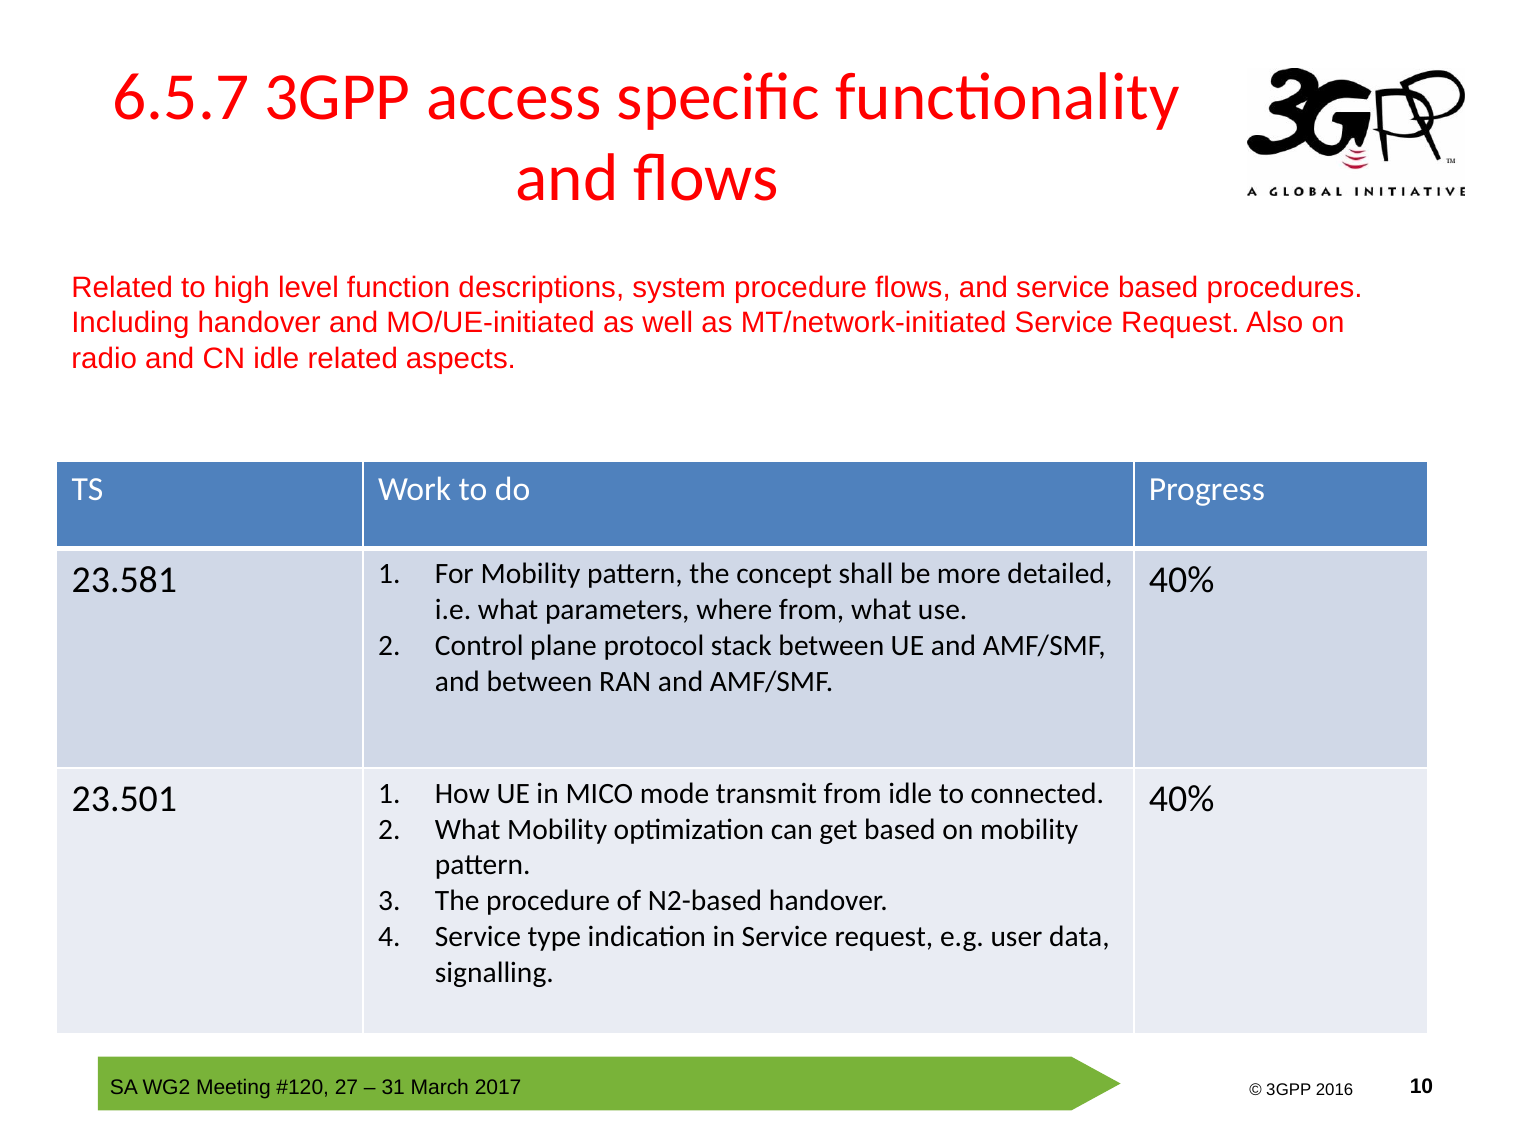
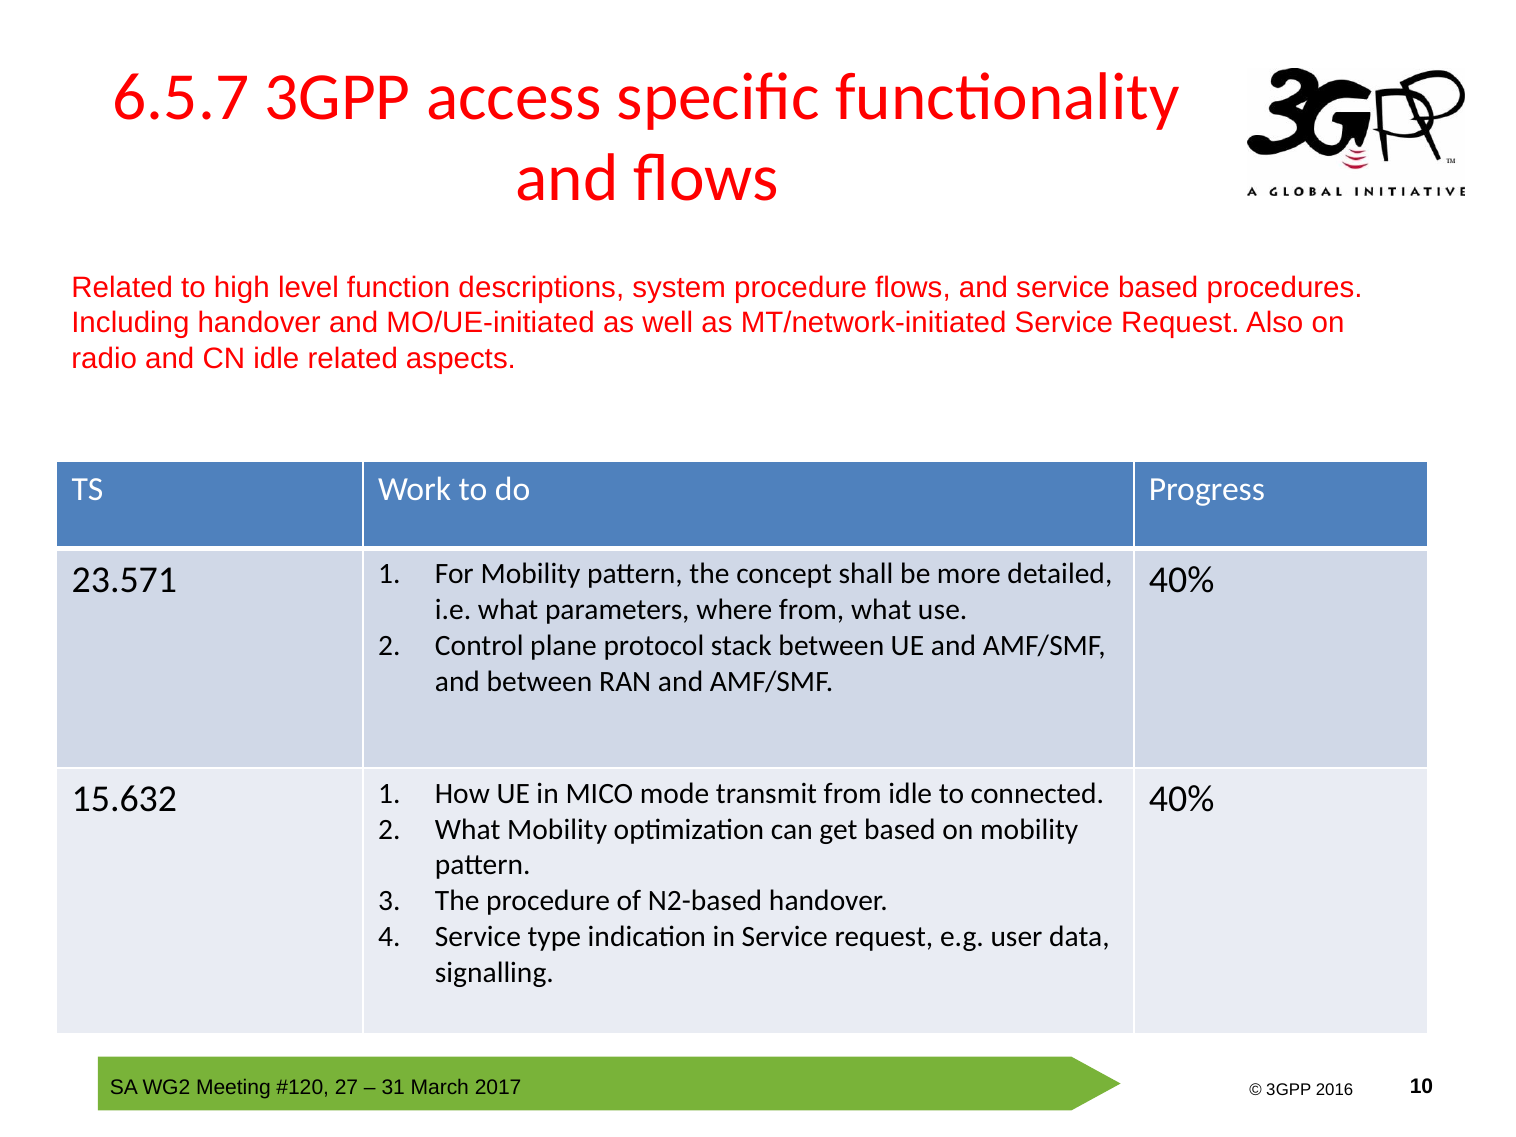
23.581: 23.581 -> 23.571 (124, 580)
23.501: 23.501 -> 15.632 (124, 799)
